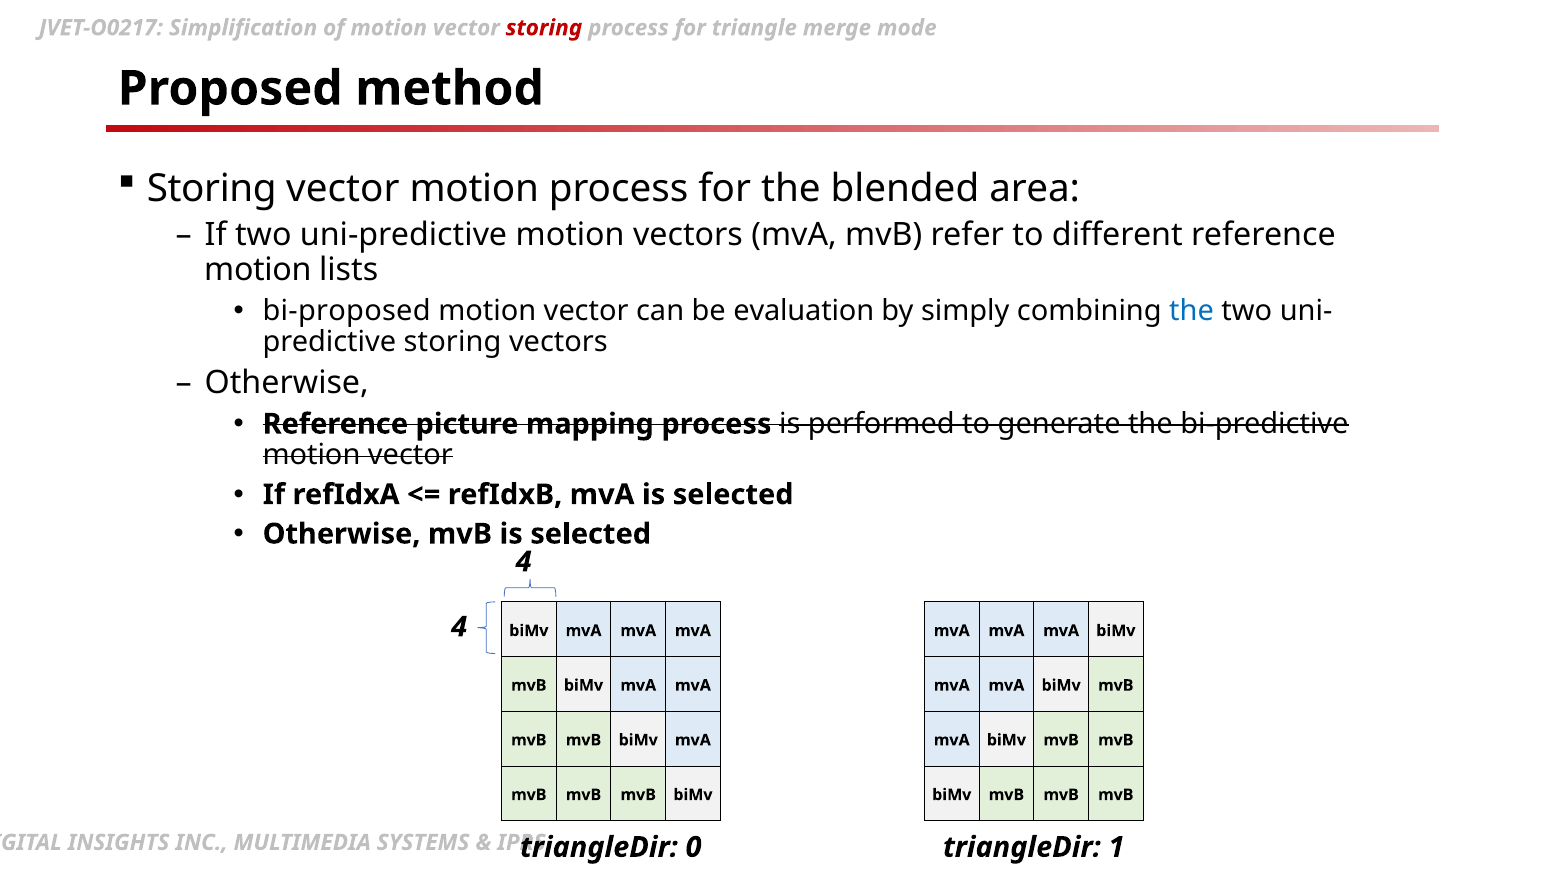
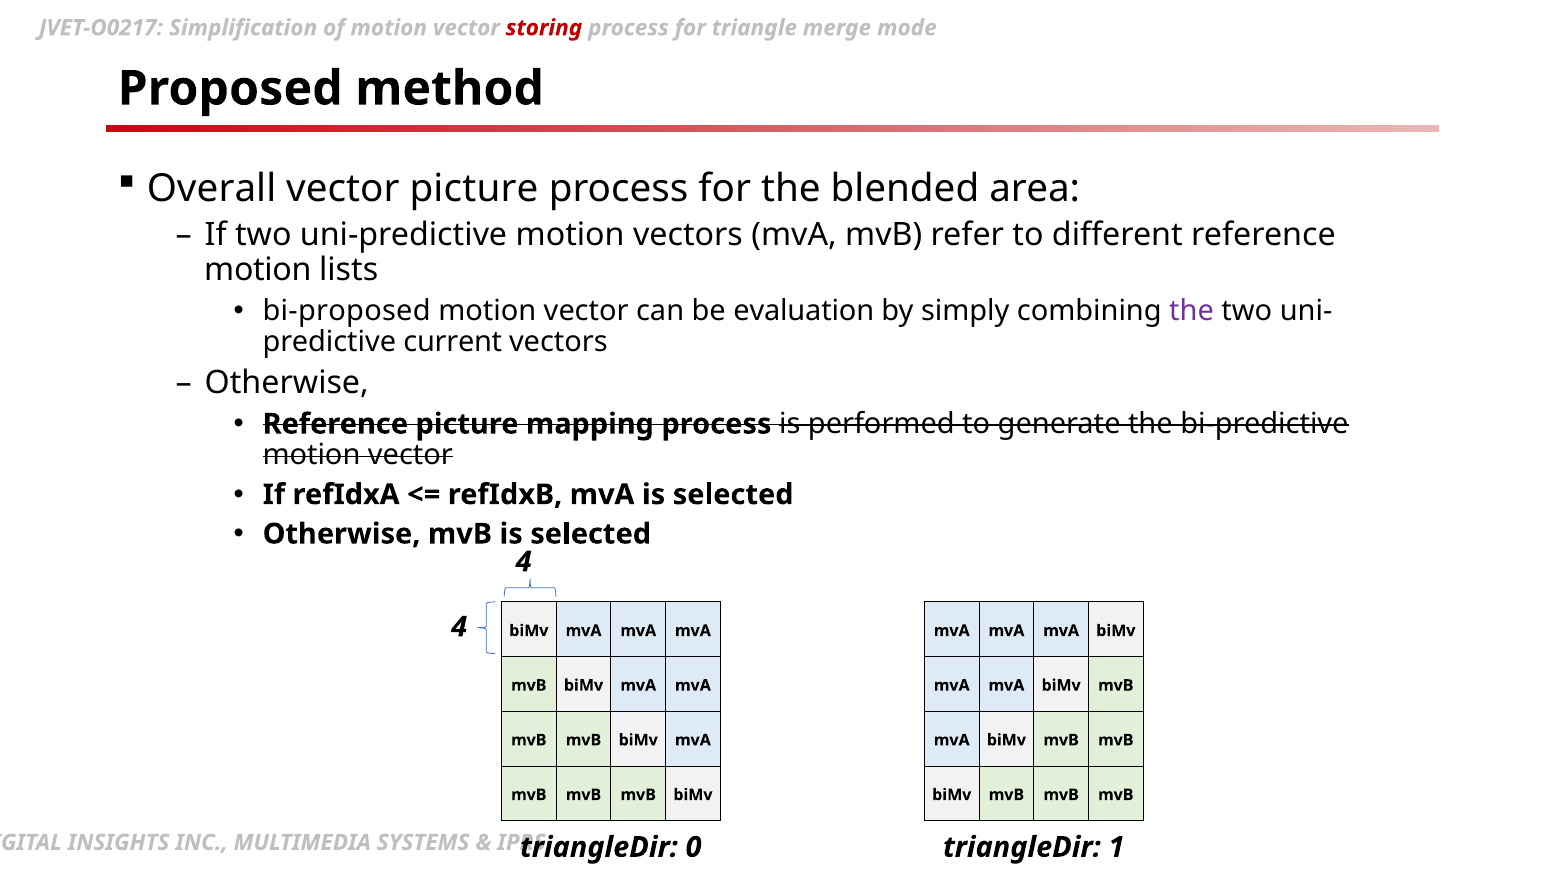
Storing: Storing -> Overall (211, 189)
vector motion: motion -> picture (474, 189)
the colour: blue -> purple (1192, 311)
storing: storing -> current (453, 342)
